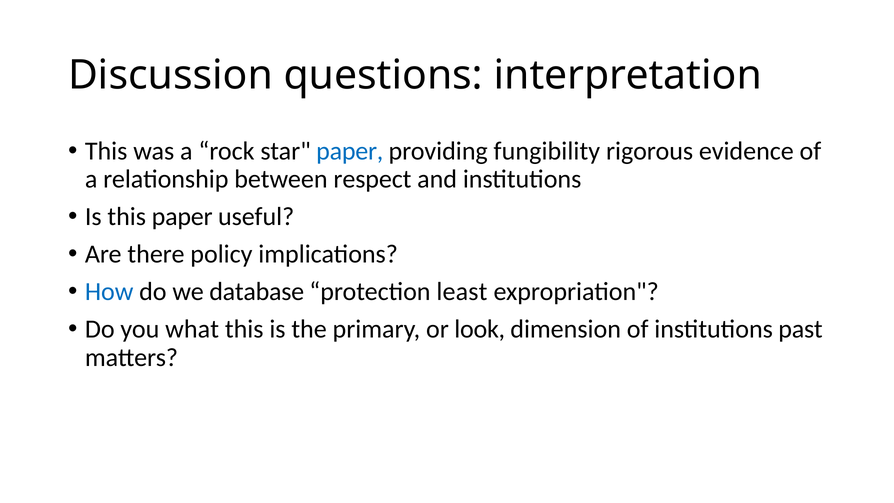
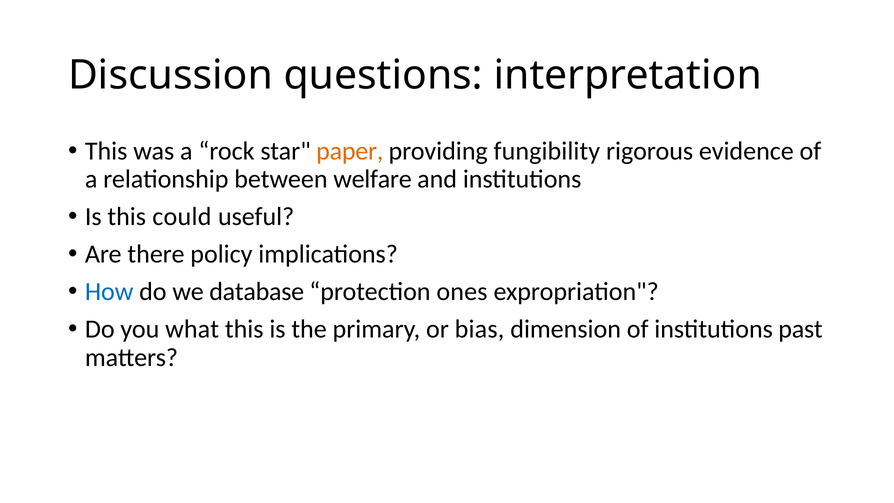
paper colour: blue -> orange (350, 151)
respect: respect -> welfare (373, 179)
this paper: paper -> could (182, 217)
least: least -> ones (462, 292)
look: look -> bias (479, 329)
